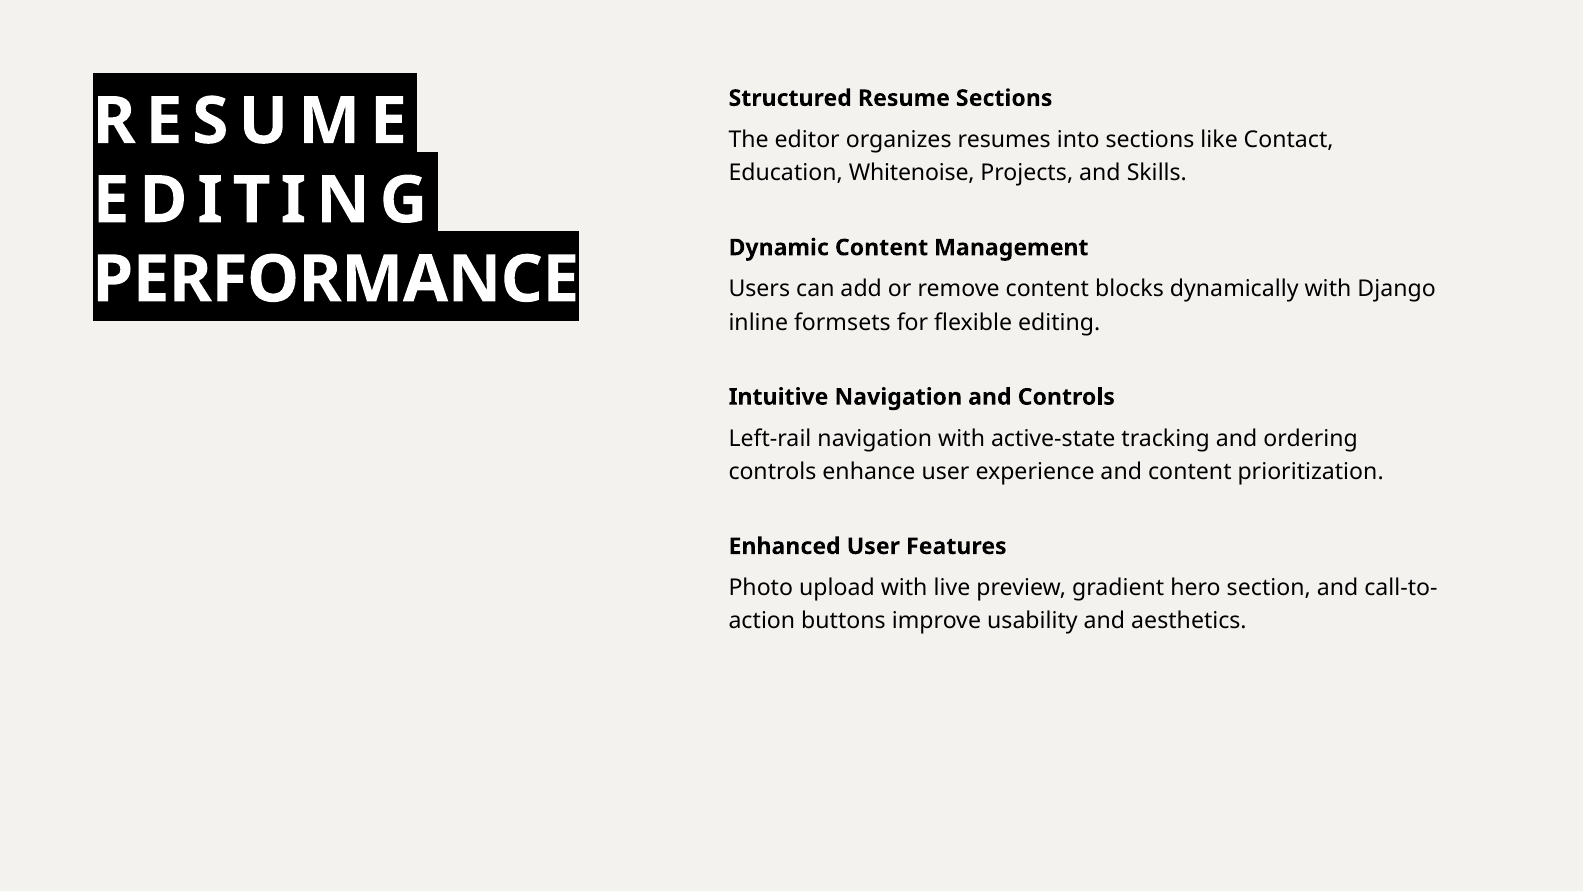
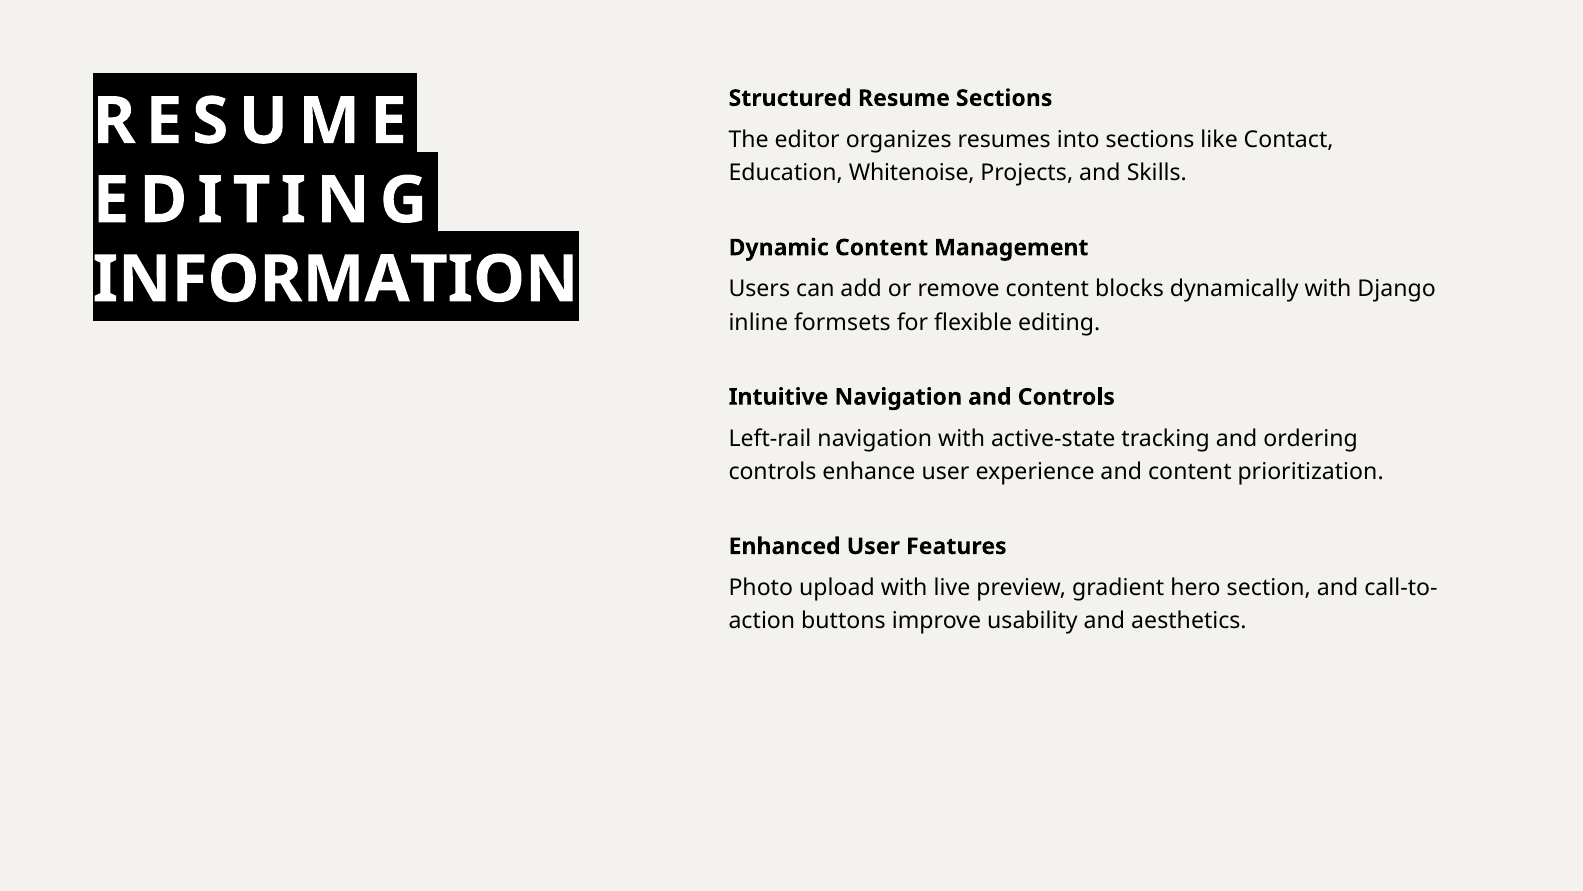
PERFORMANCE: PERFORMANCE -> INFORMATION (336, 279)
